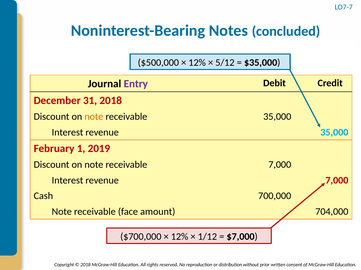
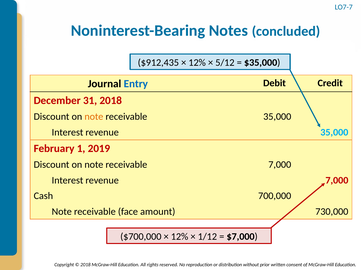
$500,000: $500,000 -> $912,435 (158, 63)
Entry colour: purple -> blue (136, 84)
704,000: 704,000 -> 730,000 (332, 212)
